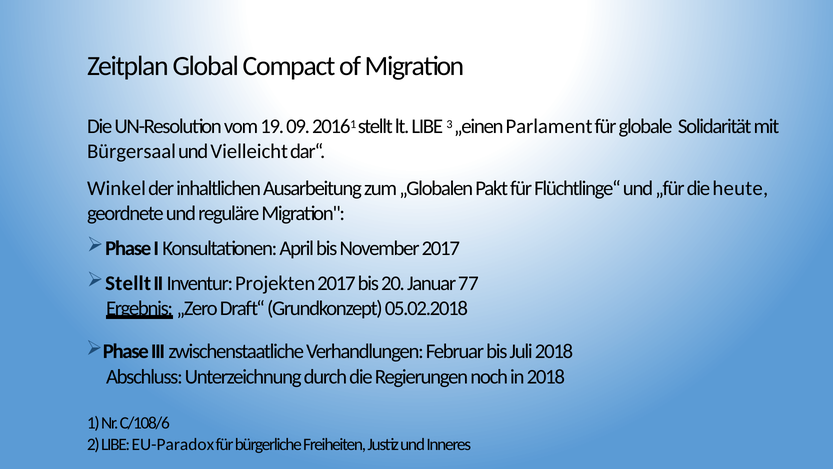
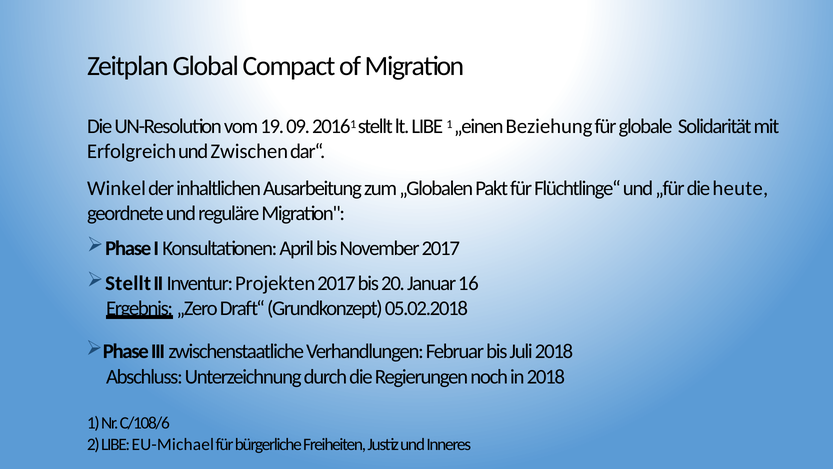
LIBE 3: 3 -> 1 (449, 124)
Parlament: Parlament -> Beziehung (549, 126)
Bürgersaal: Bürgersaal -> Erfolgreich (132, 151)
Vielleicht: Vielleicht -> Zwischen (249, 151)
77: 77 -> 16 (468, 283)
EU-Paradox: EU-Paradox -> EU-Michael (173, 444)
